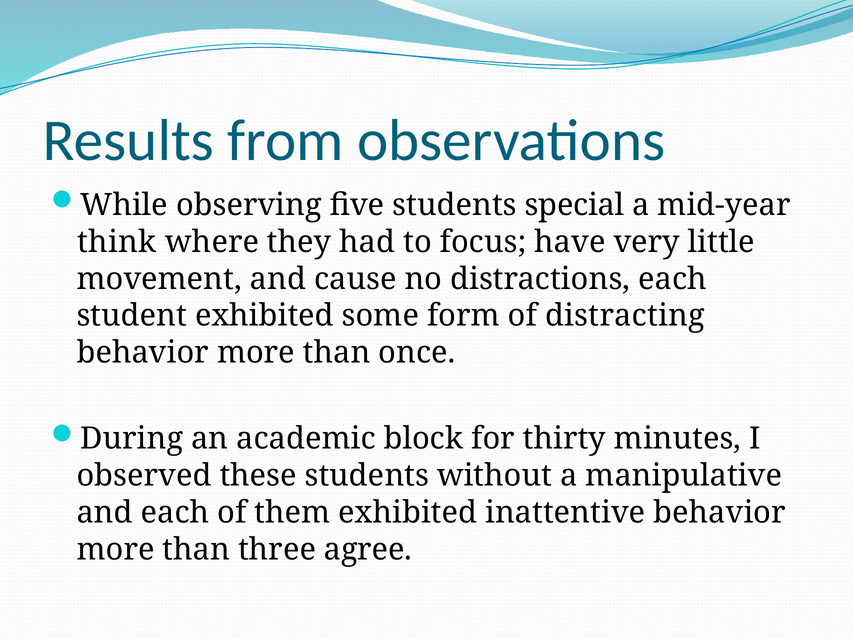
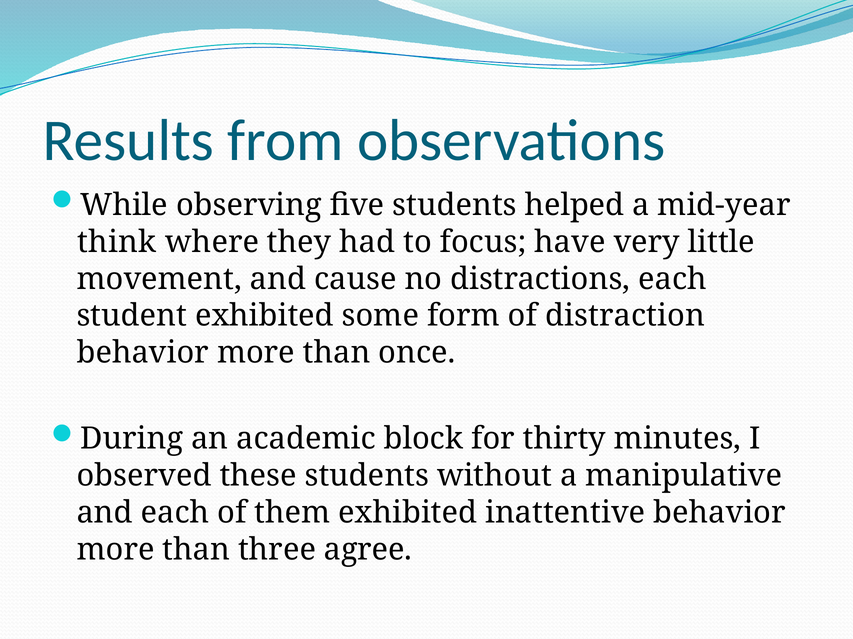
special: special -> helped (574, 205)
distracting: distracting -> distraction (625, 316)
